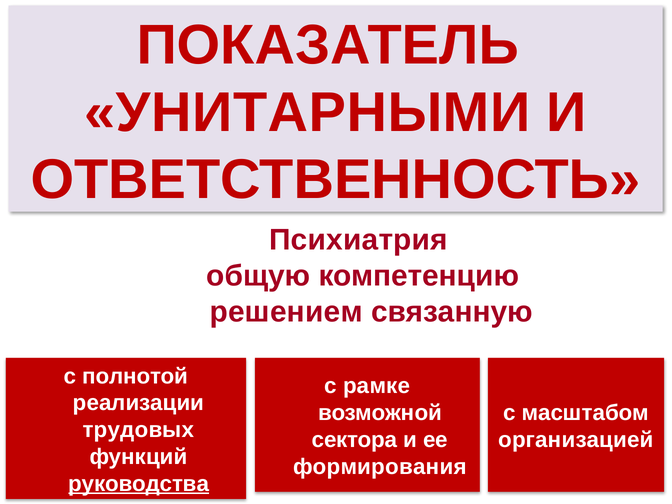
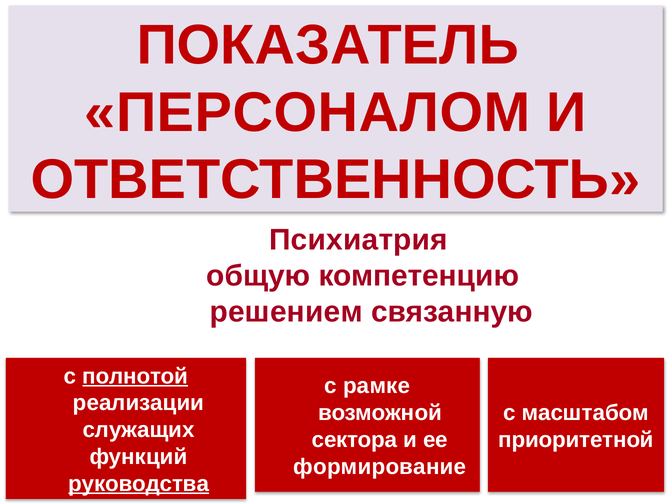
УНИТАРНЫМИ: УНИТАРНЫМИ -> ПЕРСОНАЛОМ (307, 113)
полнотой underline: none -> present (135, 376)
трудовых: трудовых -> служащих (139, 430)
организацией: организацией -> приоритетной (576, 440)
формирования: формирования -> формирование (380, 467)
